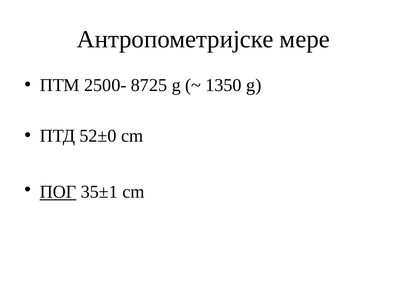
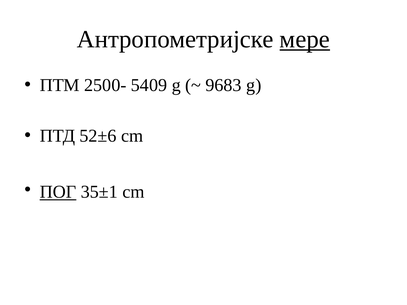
мере underline: none -> present (305, 39)
8725: 8725 -> 5409 (149, 85)
1350: 1350 -> 9683 (224, 85)
52±0: 52±0 -> 52±6 (98, 136)
